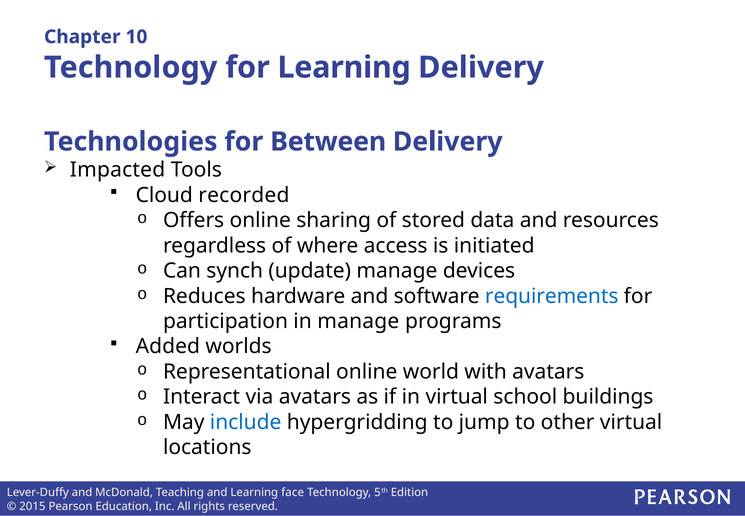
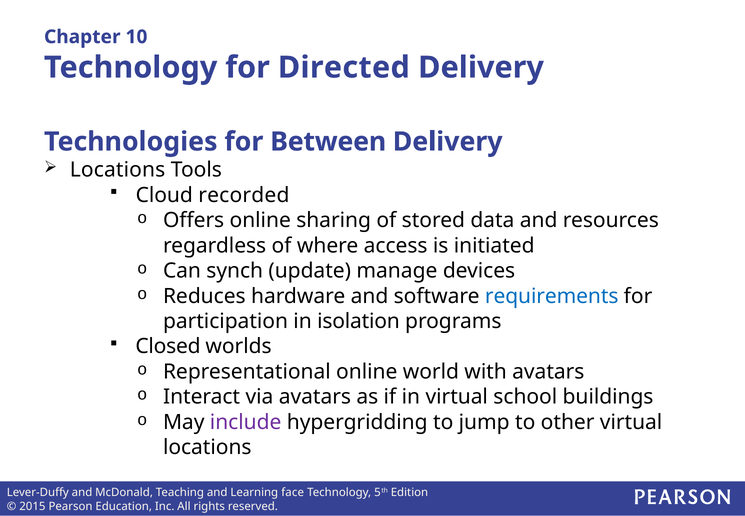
for Learning: Learning -> Directed (344, 67)
Impacted: Impacted -> Locations (118, 170)
in manage: manage -> isolation (358, 321)
Added: Added -> Closed (168, 346)
include colour: blue -> purple (246, 422)
